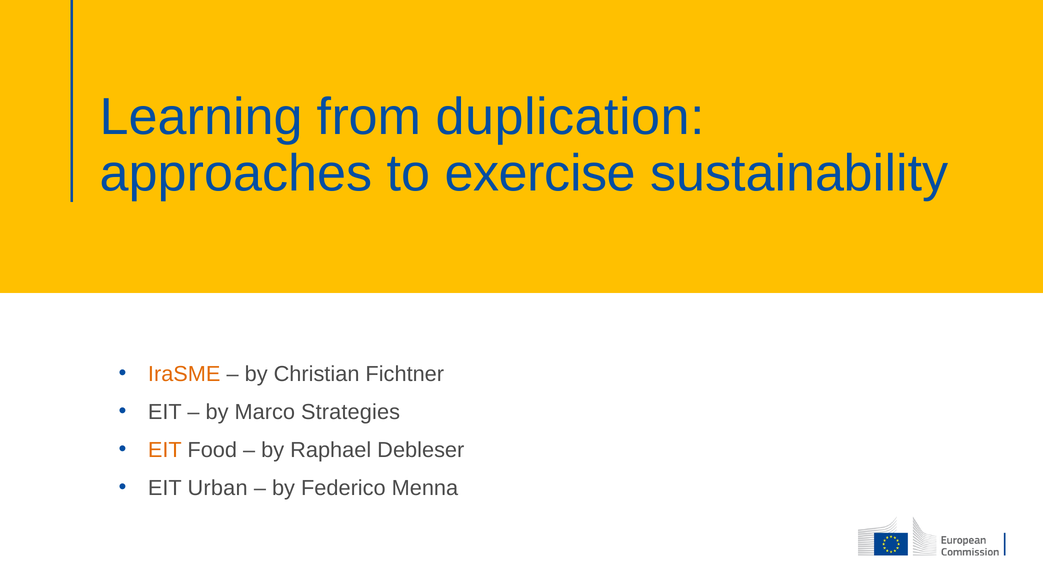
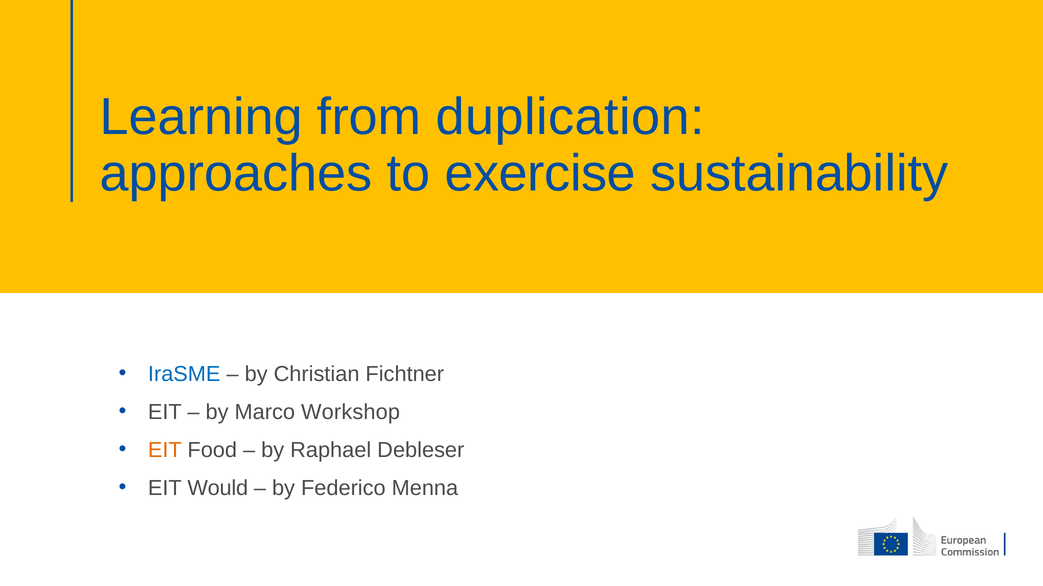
IraSME colour: orange -> blue (184, 374)
Strategies: Strategies -> Workshop (351, 412)
Urban: Urban -> Would (218, 489)
